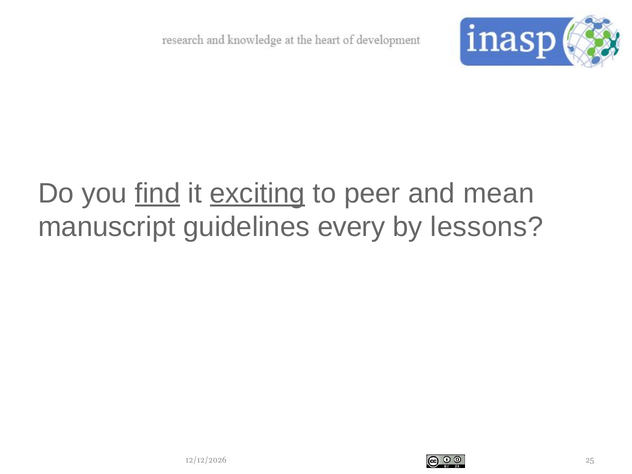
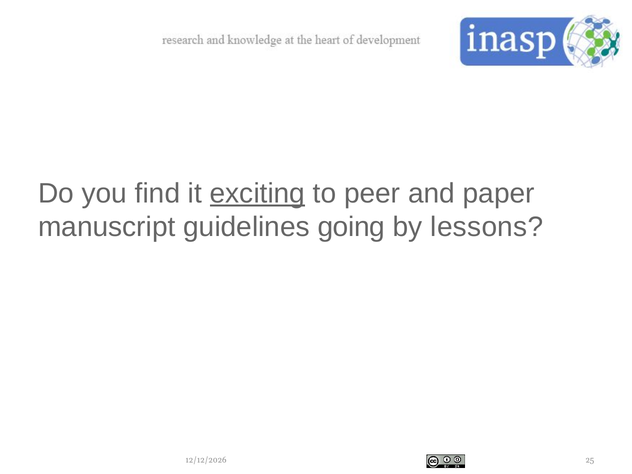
find underline: present -> none (158, 193)
mean: mean -> paper (499, 193)
every: every -> going (351, 227)
